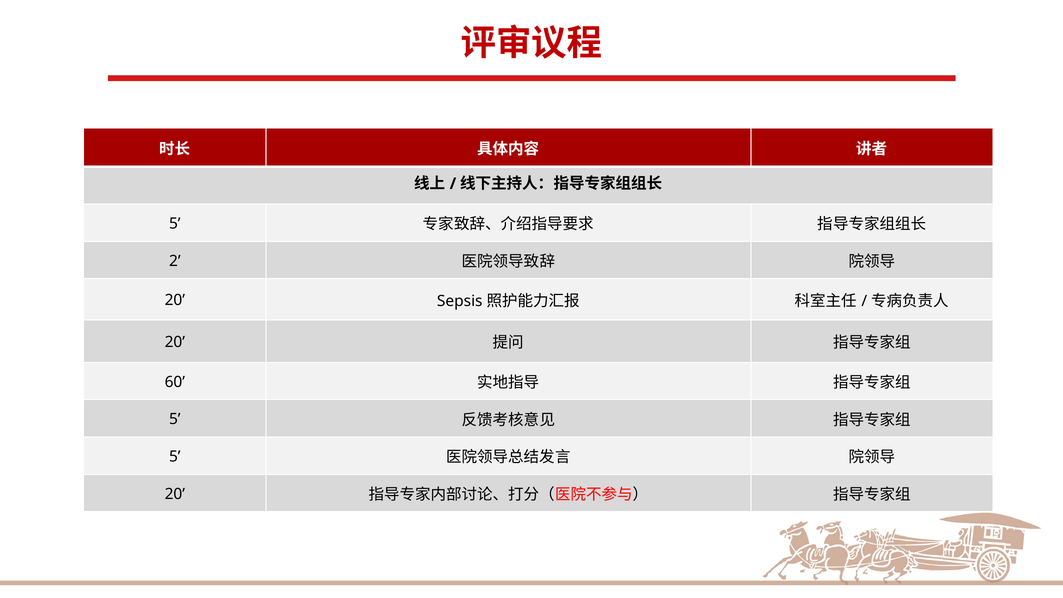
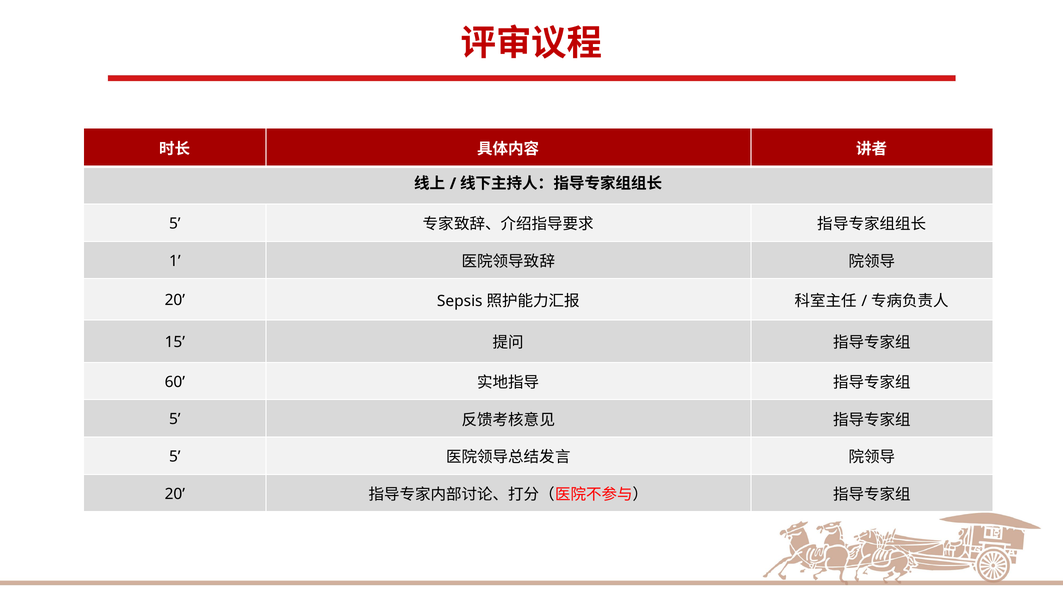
2: 2 -> 1 (175, 261)
20: 20 -> 15 (175, 342)
